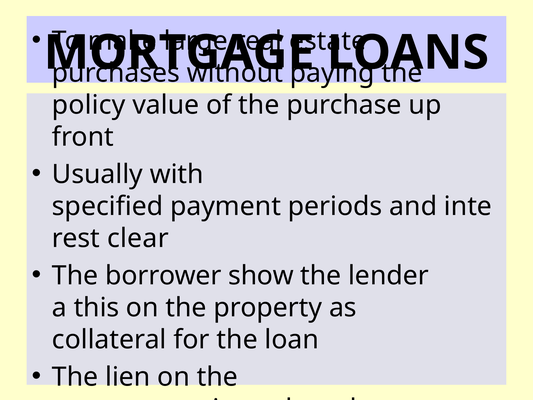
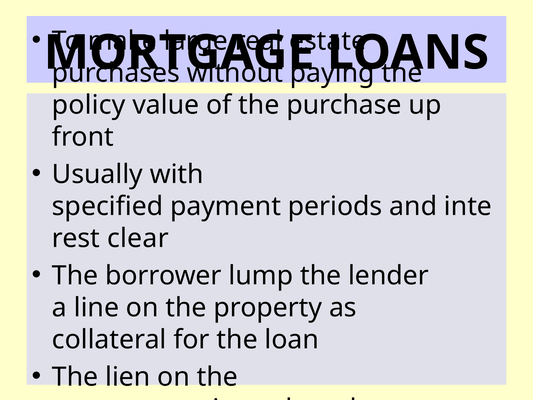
show: show -> lump (261, 275)
this: this -> line (96, 307)
